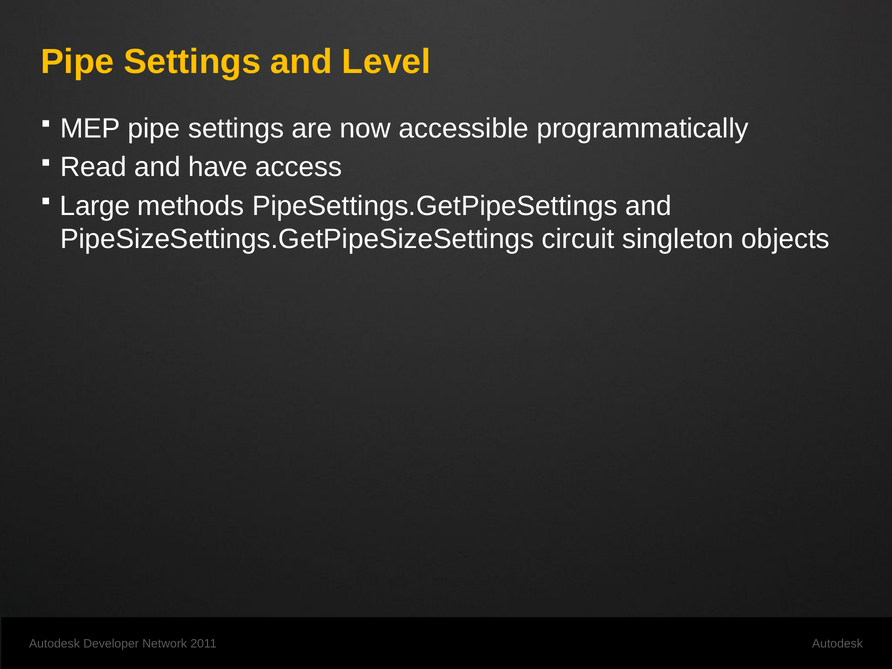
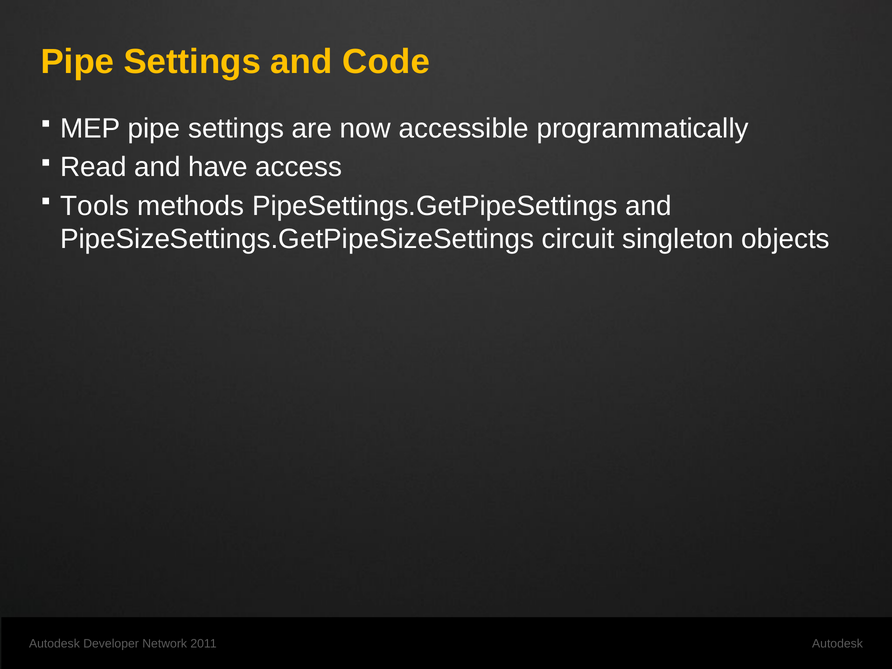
Level: Level -> Code (386, 62)
Large: Large -> Tools (95, 206)
